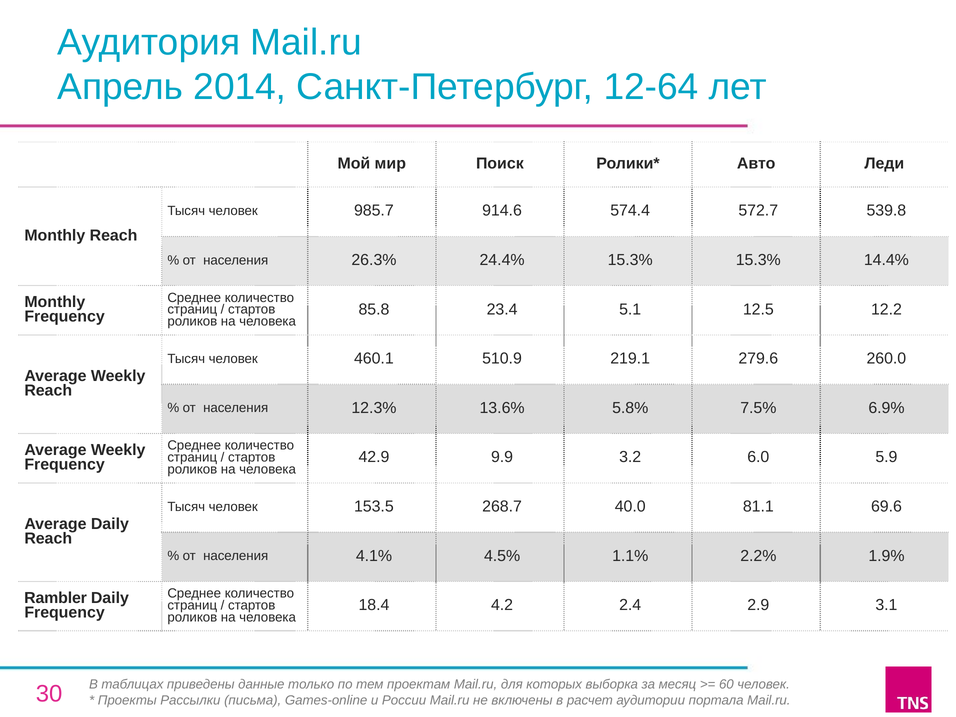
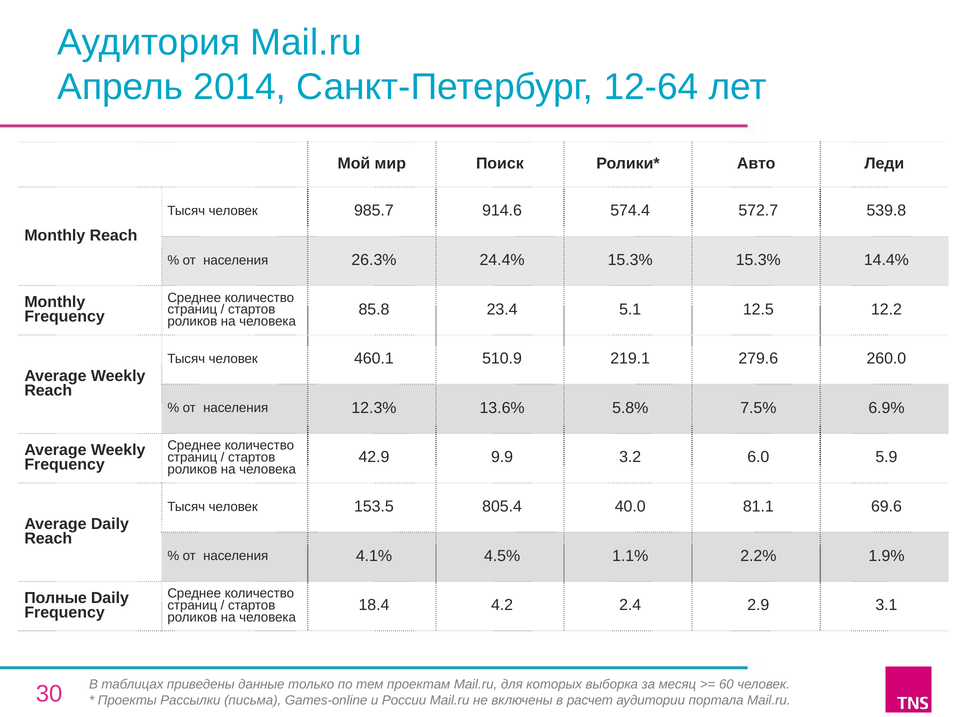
268.7: 268.7 -> 805.4 (502, 507)
Rambler: Rambler -> Полные (56, 598)
